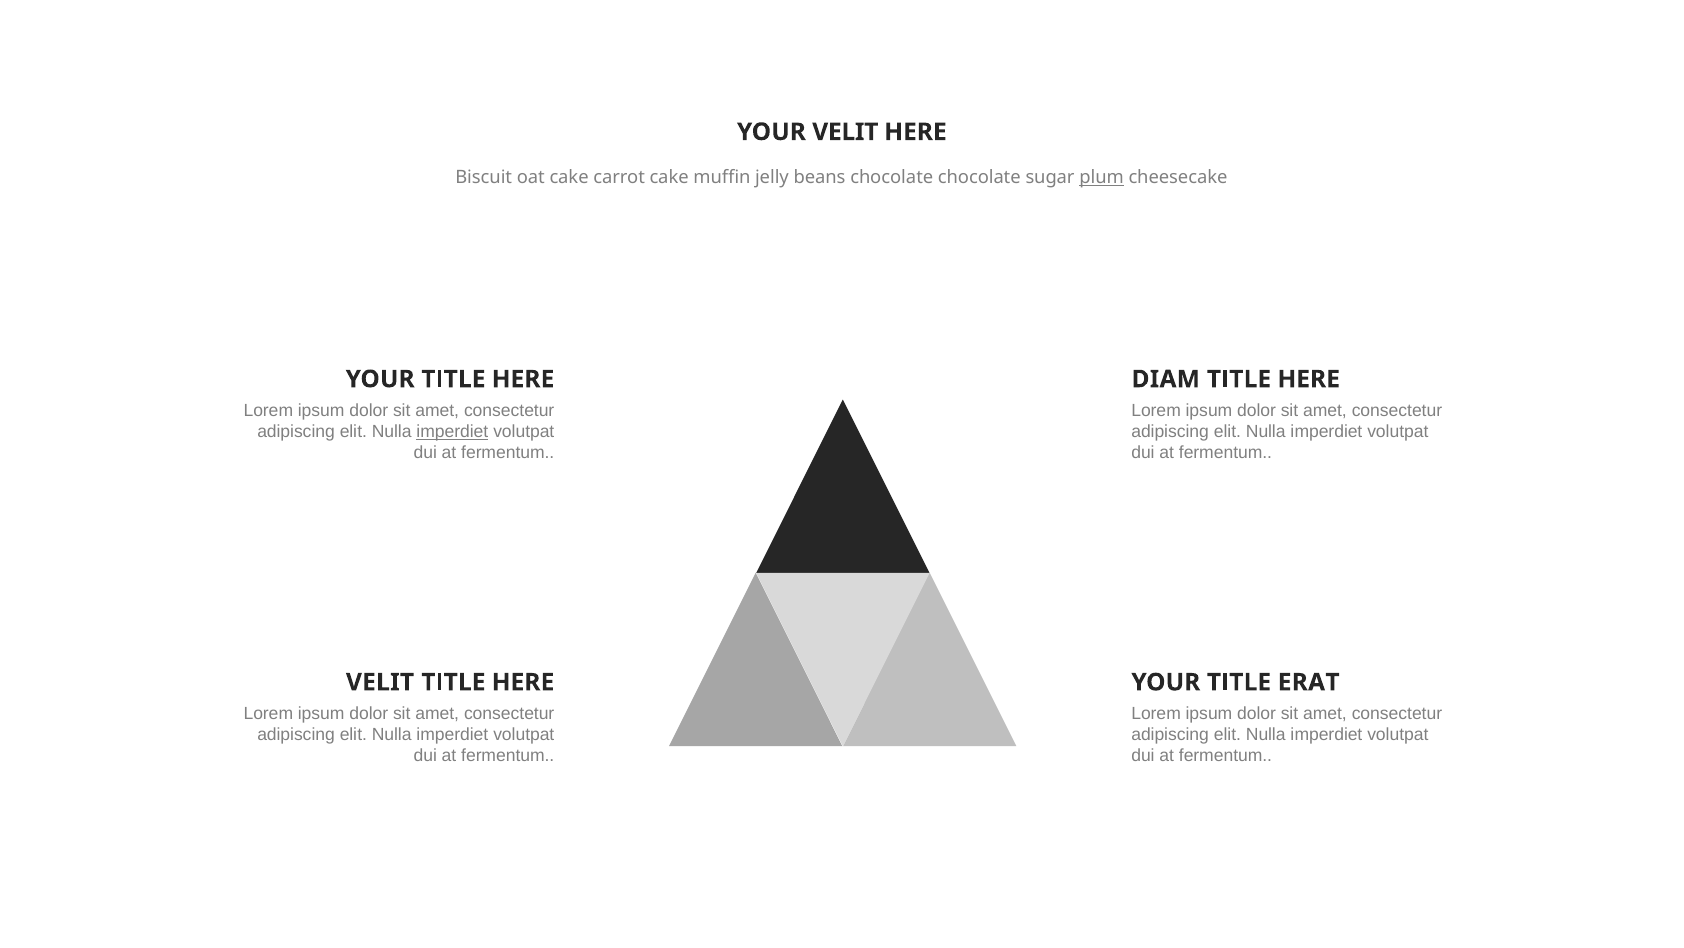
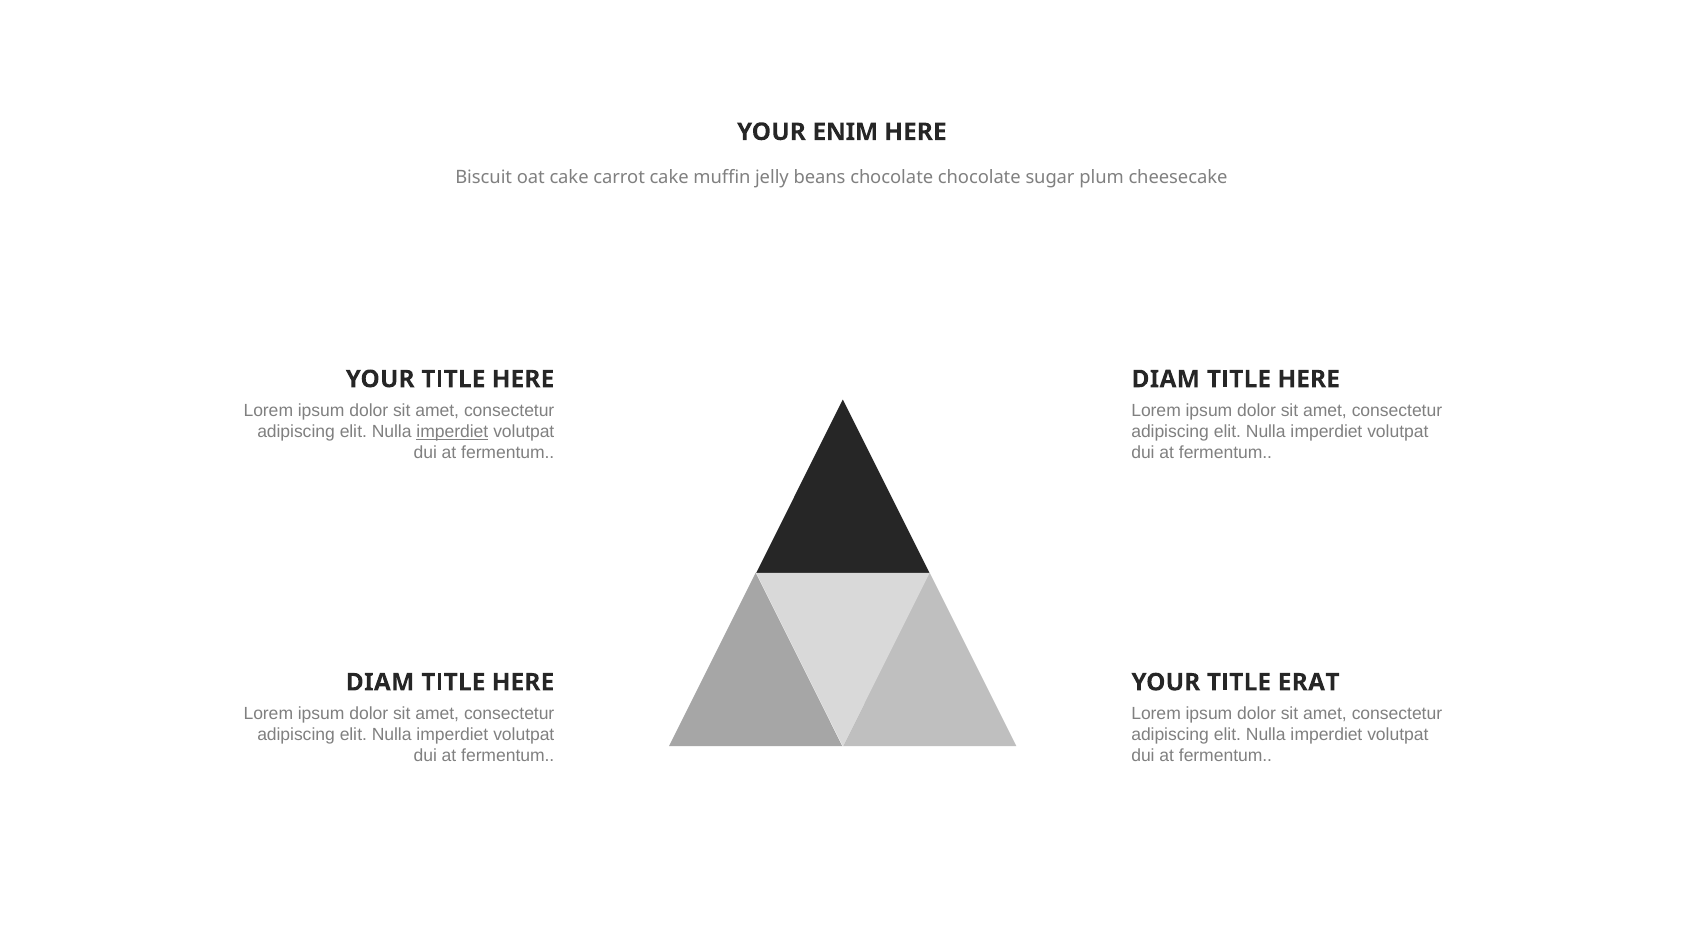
YOUR VELIT: VELIT -> ENIM (845, 132)
plum underline: present -> none (1102, 178)
VELIT: VELIT -> DIAM (380, 682)
